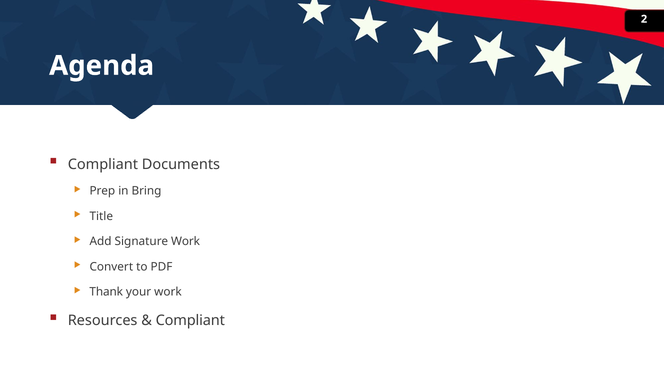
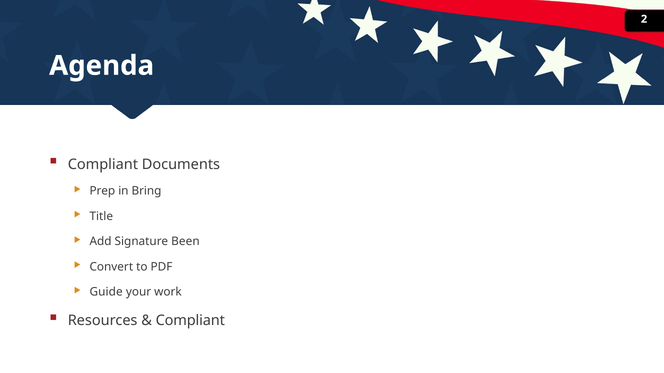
Signature Work: Work -> Been (185, 242)
Thank: Thank -> Guide (106, 292)
